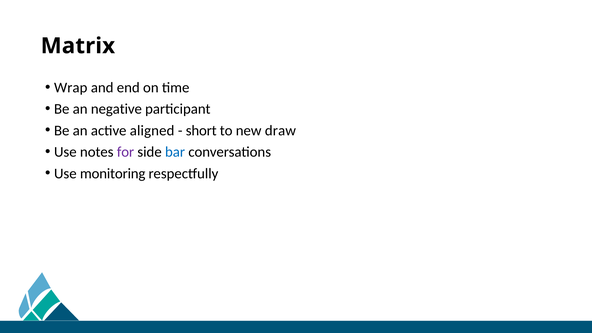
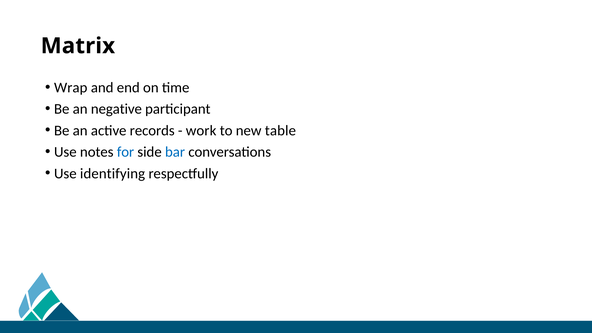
aligned: aligned -> records (152, 131)
short: short -> work (201, 131)
draw: draw -> table (280, 131)
for colour: purple -> blue (125, 152)
monitoring: monitoring -> identifying (113, 173)
